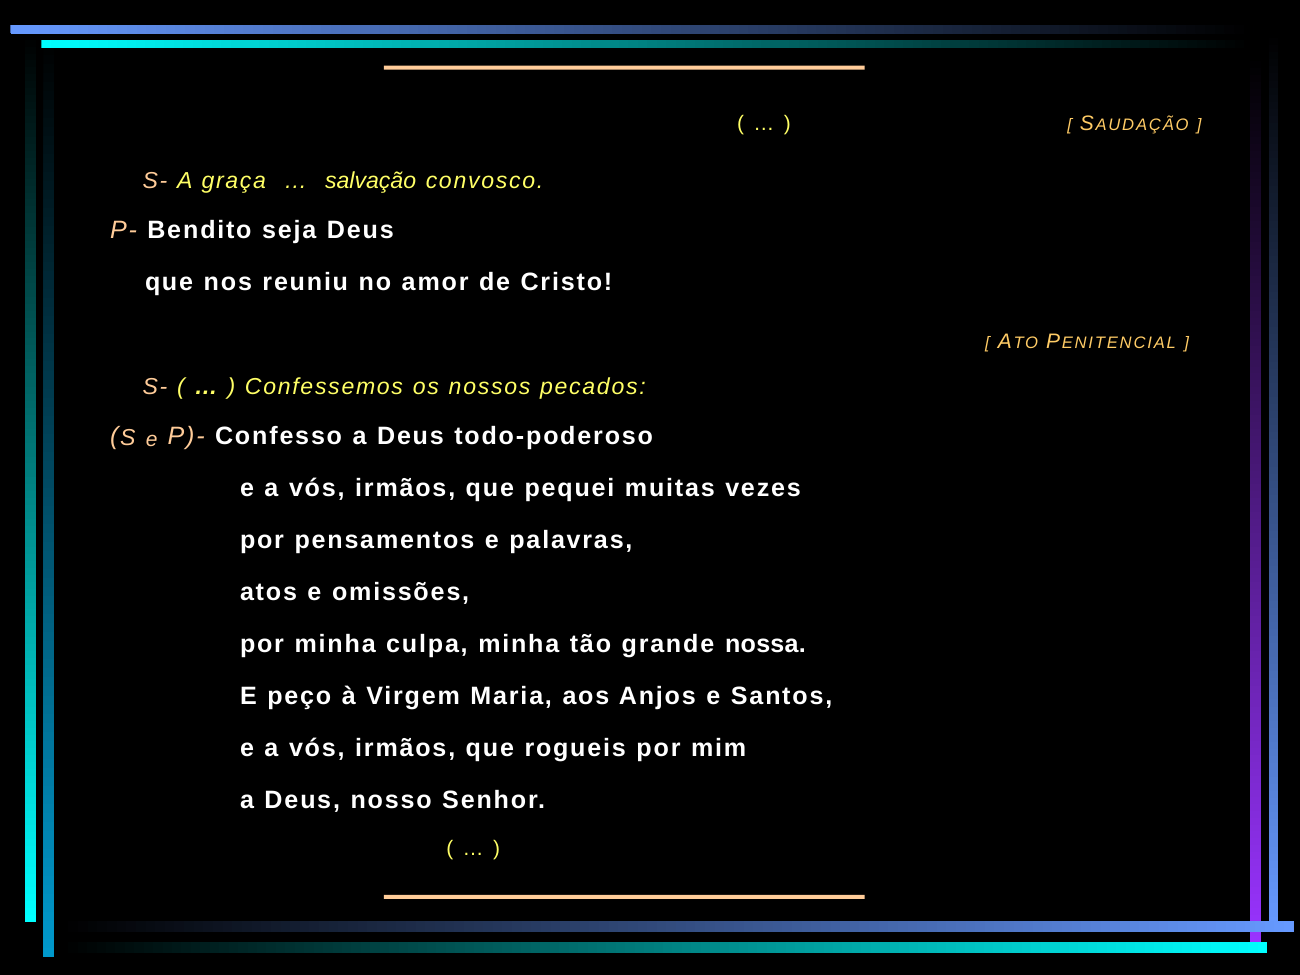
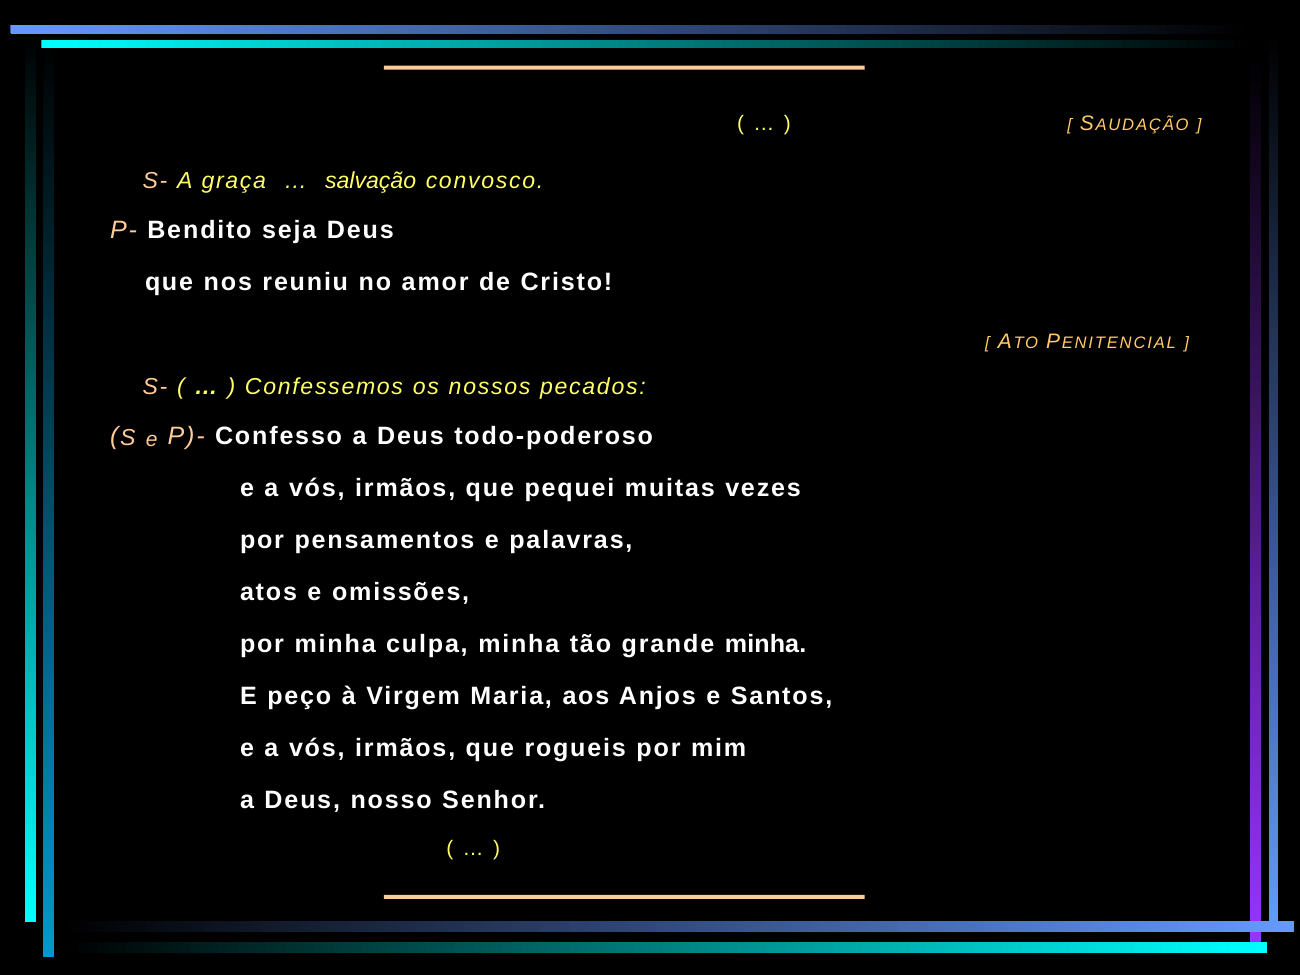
grande nossa: nossa -> minha (766, 644)
